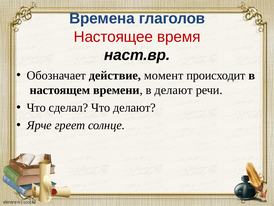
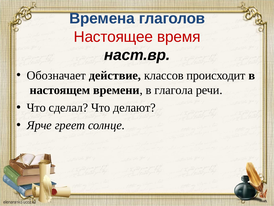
момент: момент -> классов (164, 75)
в делают: делают -> глагола (174, 90)
